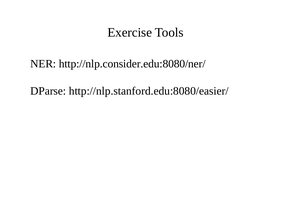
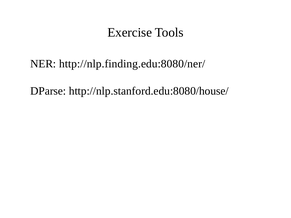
http://nlp.consider.edu:8080/ner/: http://nlp.consider.edu:8080/ner/ -> http://nlp.finding.edu:8080/ner/ (132, 64)
http://nlp.stanford.edu:8080/easier/: http://nlp.stanford.edu:8080/easier/ -> http://nlp.stanford.edu:8080/house/ (149, 91)
